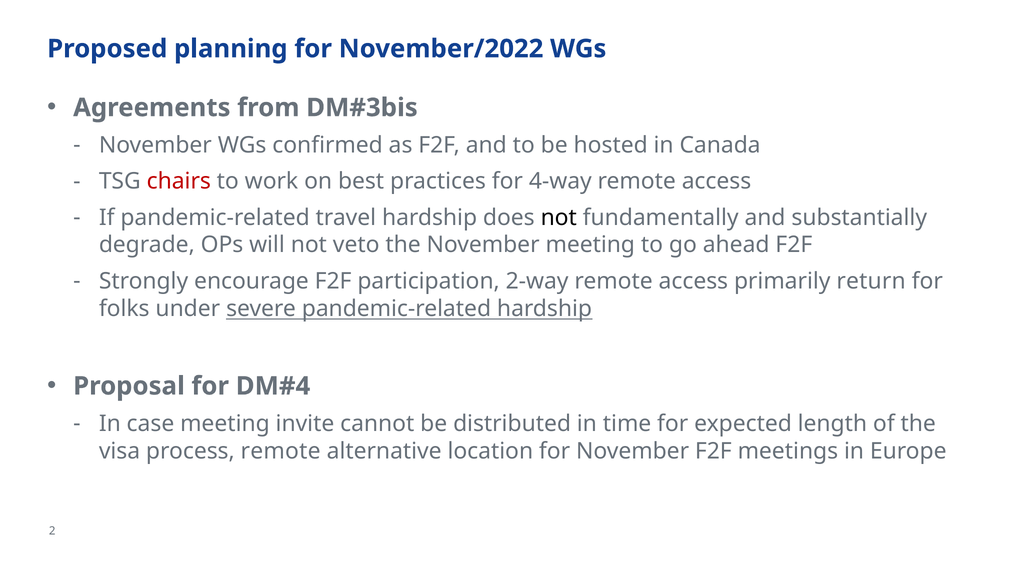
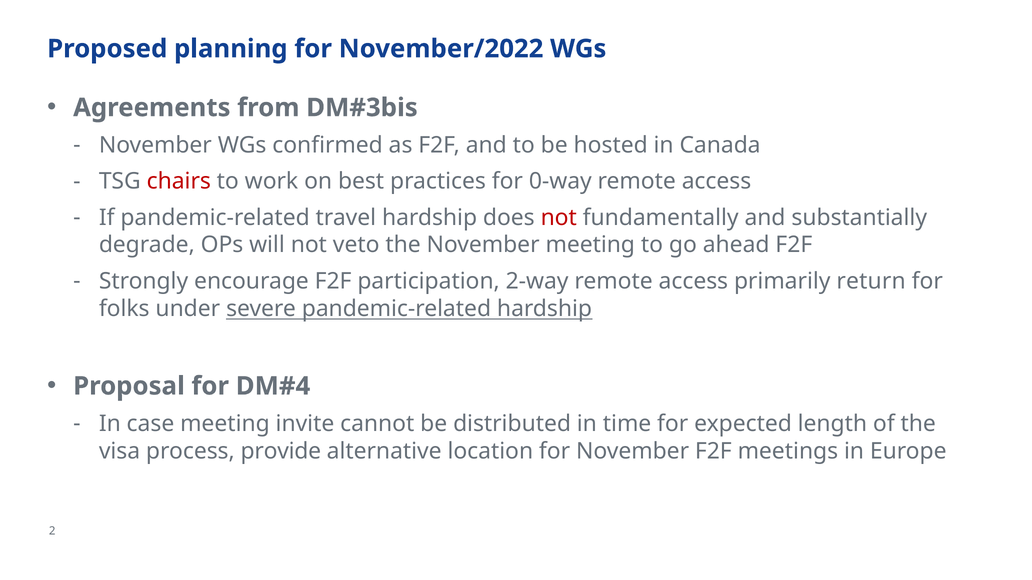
4-way: 4-way -> 0-way (560, 182)
not colour: black -> red (559, 218)
process remote: remote -> provide (281, 452)
